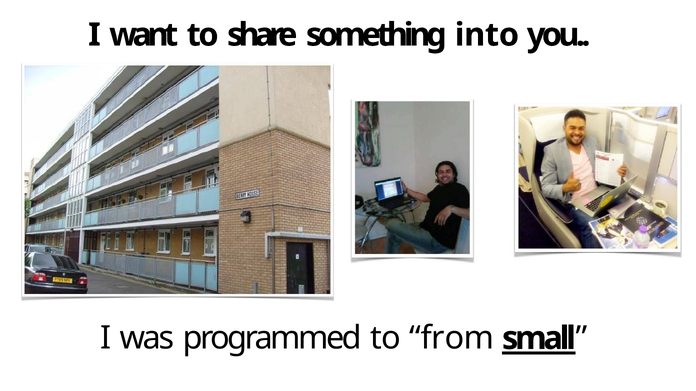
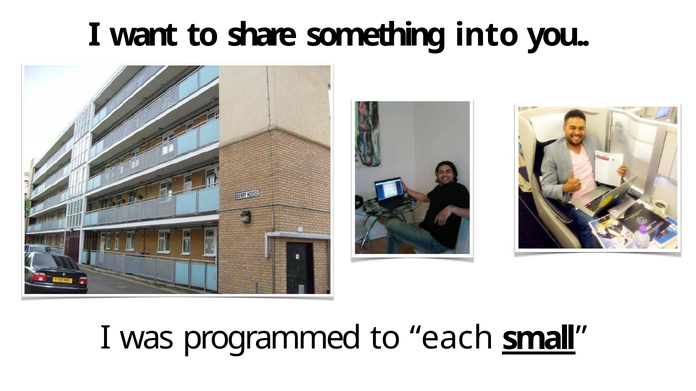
from: from -> each (452, 339)
